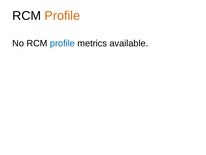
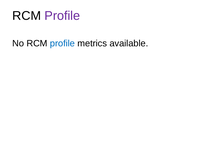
Profile colour: orange -> purple (62, 16)
